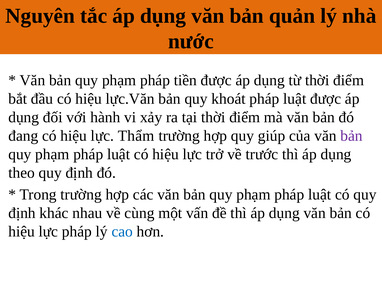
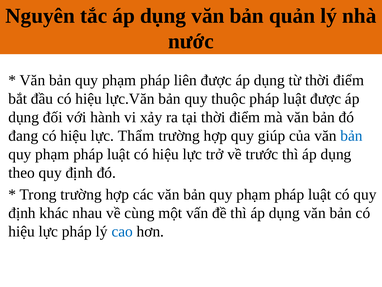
tiền: tiền -> liên (185, 80)
khoát: khoát -> thuộc (229, 99)
bản colour: purple -> blue (352, 136)
